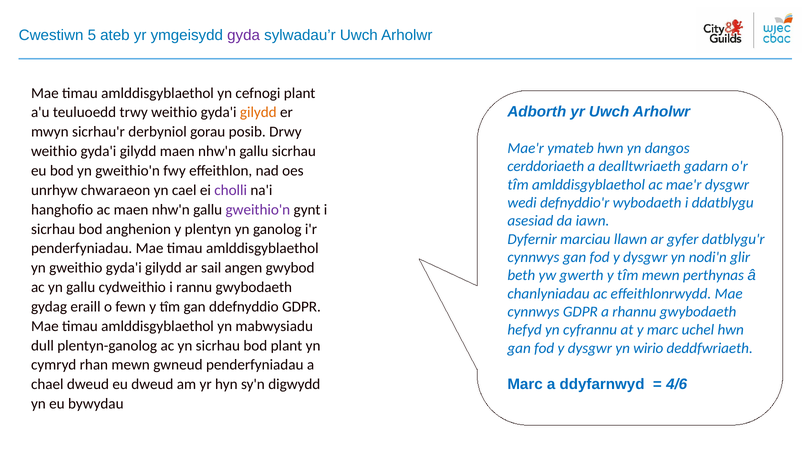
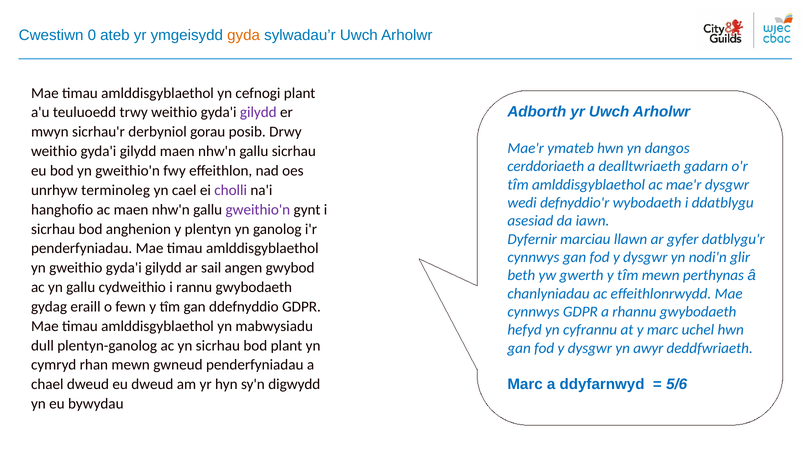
5: 5 -> 0 (92, 35)
gyda colour: purple -> orange (244, 35)
gilydd colour: orange -> purple (258, 113)
chwaraeon: chwaraeon -> terminoleg (116, 190)
wirio: wirio -> awyr (648, 348)
4/6: 4/6 -> 5/6 (677, 385)
